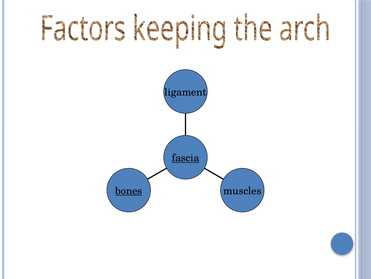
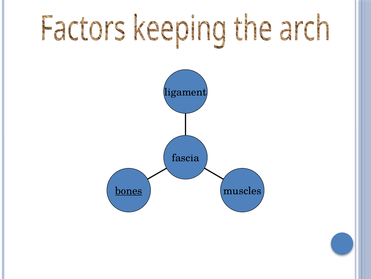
fascia underline: present -> none (186, 158)
